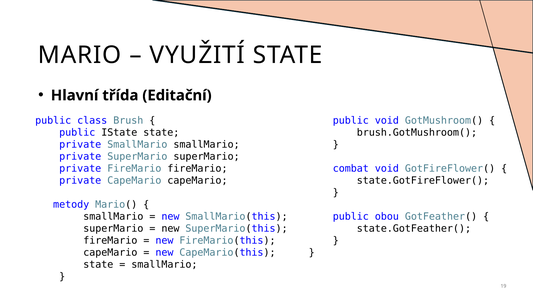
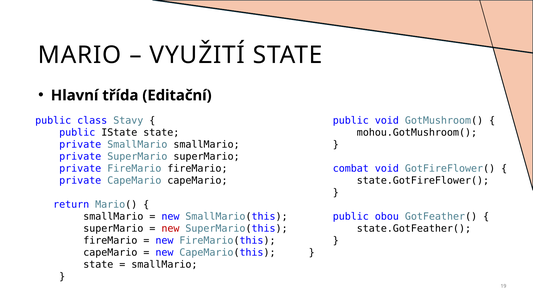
Brush: Brush -> Stavy (128, 120)
brush.GotMushroom(: brush.GotMushroom( -> mohou.GotMushroom( (417, 132)
metody: metody -> return (71, 204)
new colour: black -> red (170, 228)
